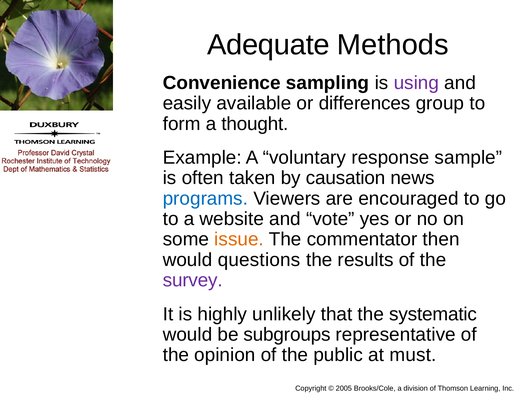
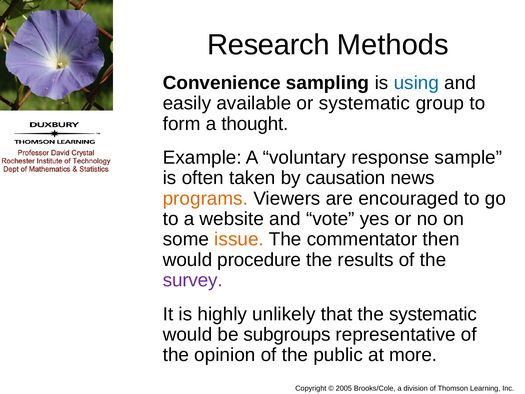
Adequate: Adequate -> Research (268, 45)
using colour: purple -> blue (416, 83)
or differences: differences -> systematic (364, 103)
programs colour: blue -> orange (205, 198)
questions: questions -> procedure (259, 260)
must: must -> more (413, 355)
